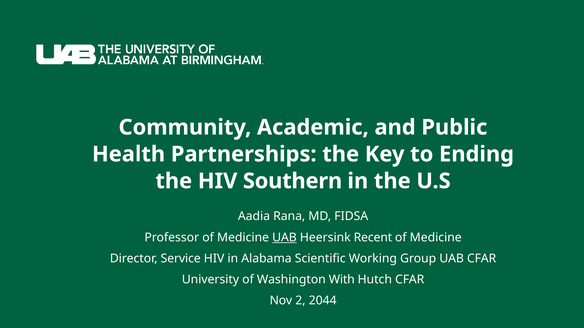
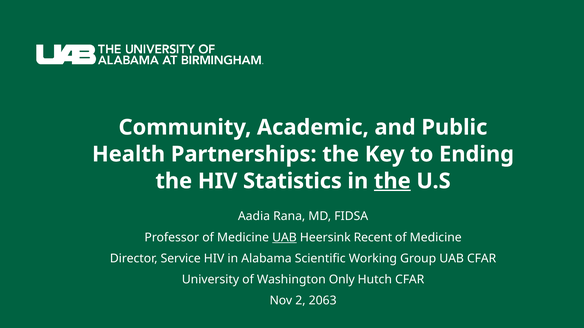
Southern: Southern -> Statistics (292, 181)
the underline: none -> present (392, 181)
With: With -> Only (342, 280)
2044: 2044 -> 2063 (323, 301)
